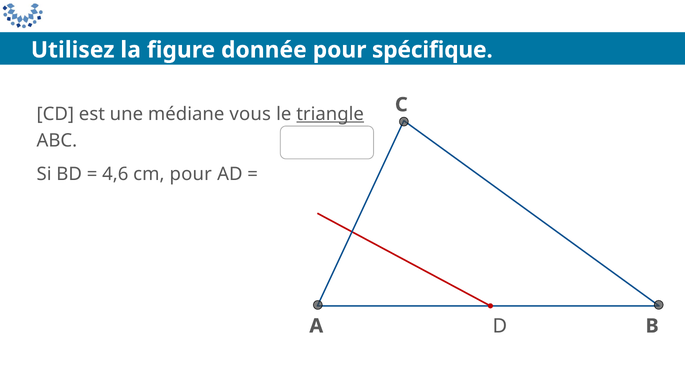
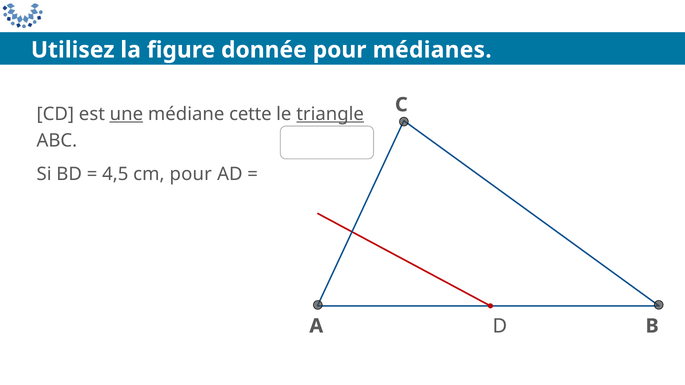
spécifique: spécifique -> médianes (432, 50)
une underline: none -> present (126, 114)
vous: vous -> cette (250, 114)
4,6: 4,6 -> 4,5 (115, 174)
